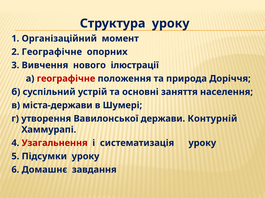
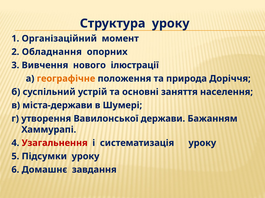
2 Географічне: Географічне -> Обладнання (52, 52)
географічне colour: red -> orange (66, 79)
Контурній: Контурній -> Бажанням (212, 119)
